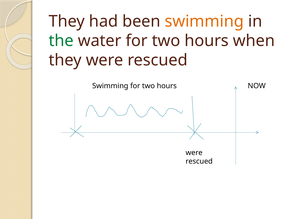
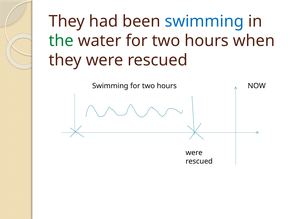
swimming colour: orange -> blue (204, 21)
